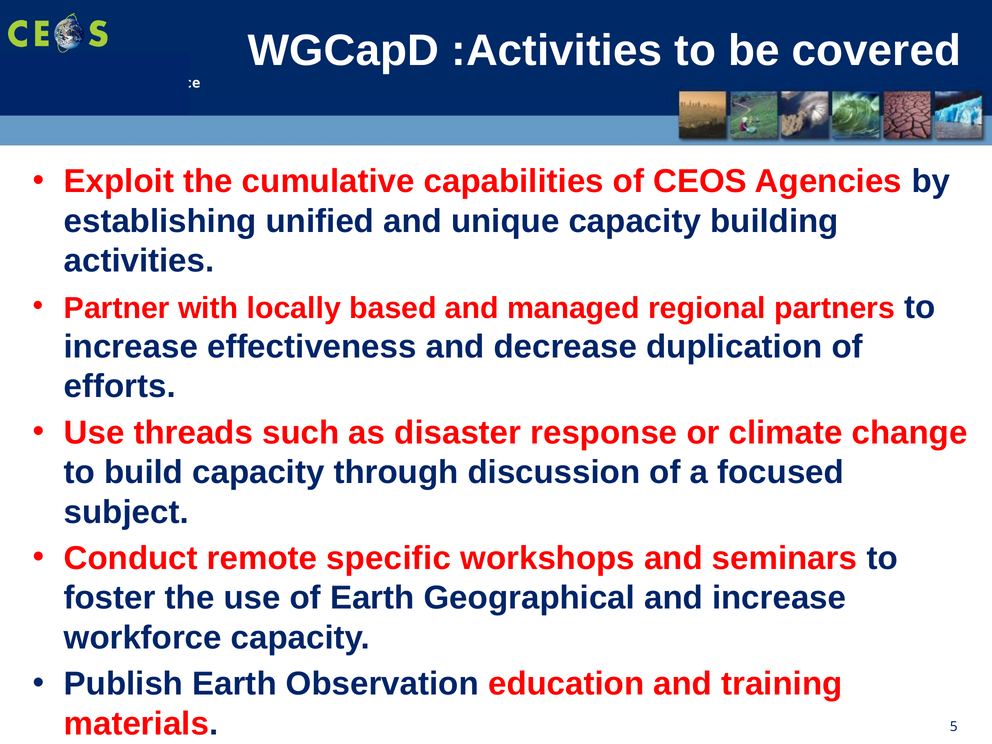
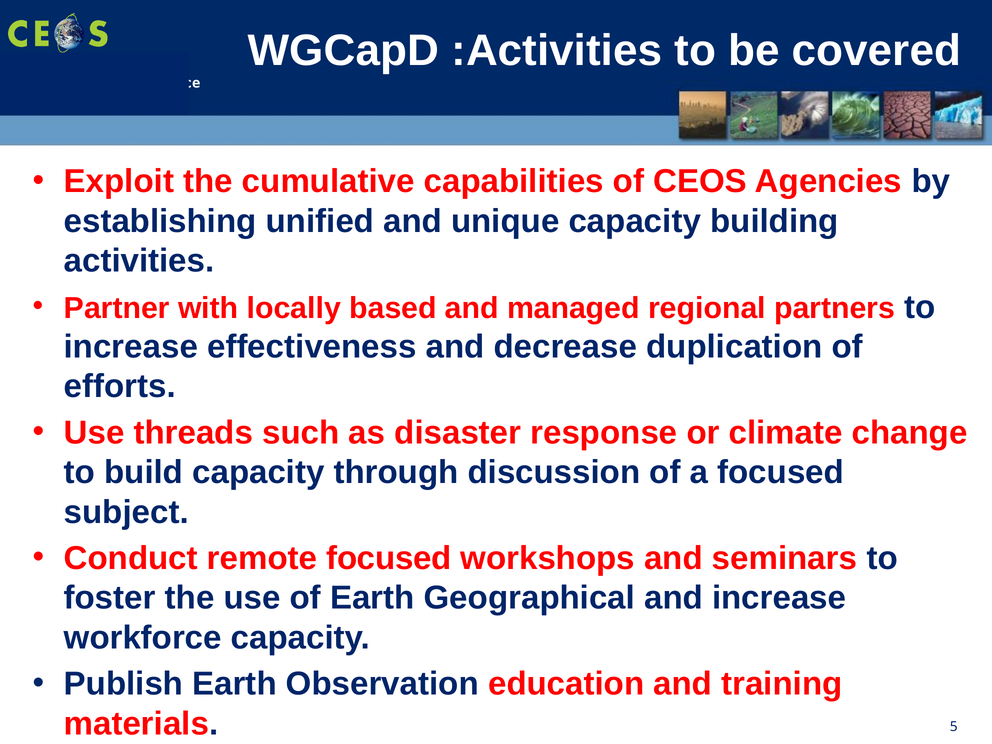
remote specific: specific -> focused (389, 558)
